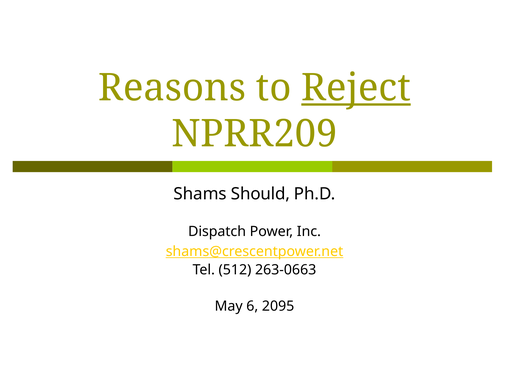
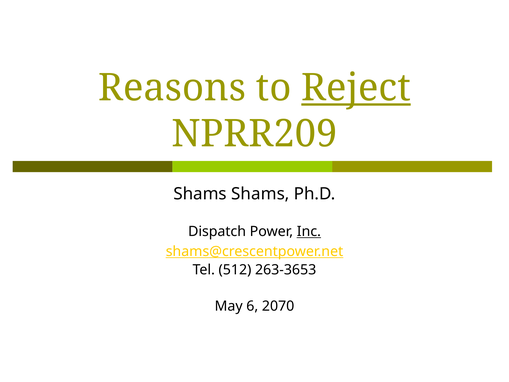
Shams Should: Should -> Shams (260, 194)
Inc underline: none -> present (309, 231)
263-0663: 263-0663 -> 263-3653 (286, 270)
2095: 2095 -> 2070 (278, 306)
